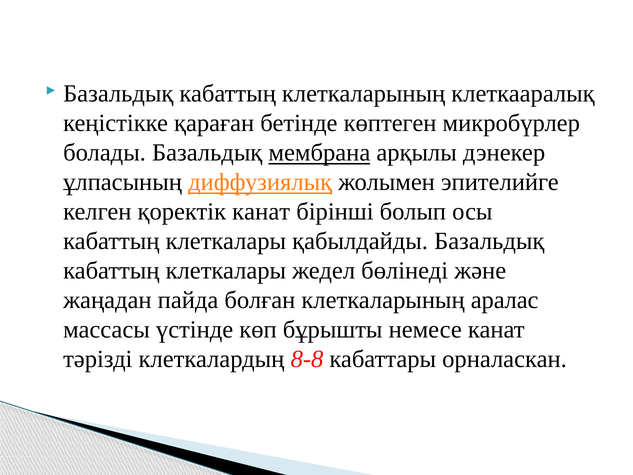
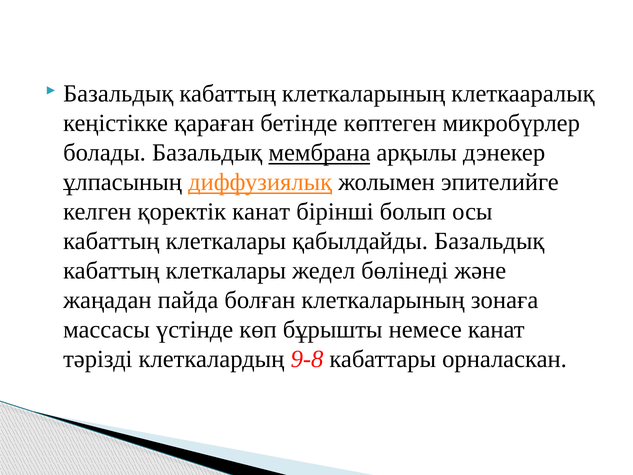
аралас: аралас -> зонаға (505, 300)
8-8: 8-8 -> 9-8 (307, 359)
